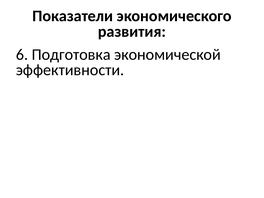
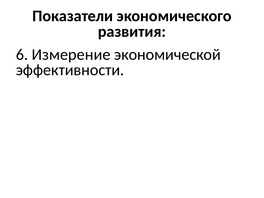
Подготовка: Подготовка -> Измерение (71, 55)
